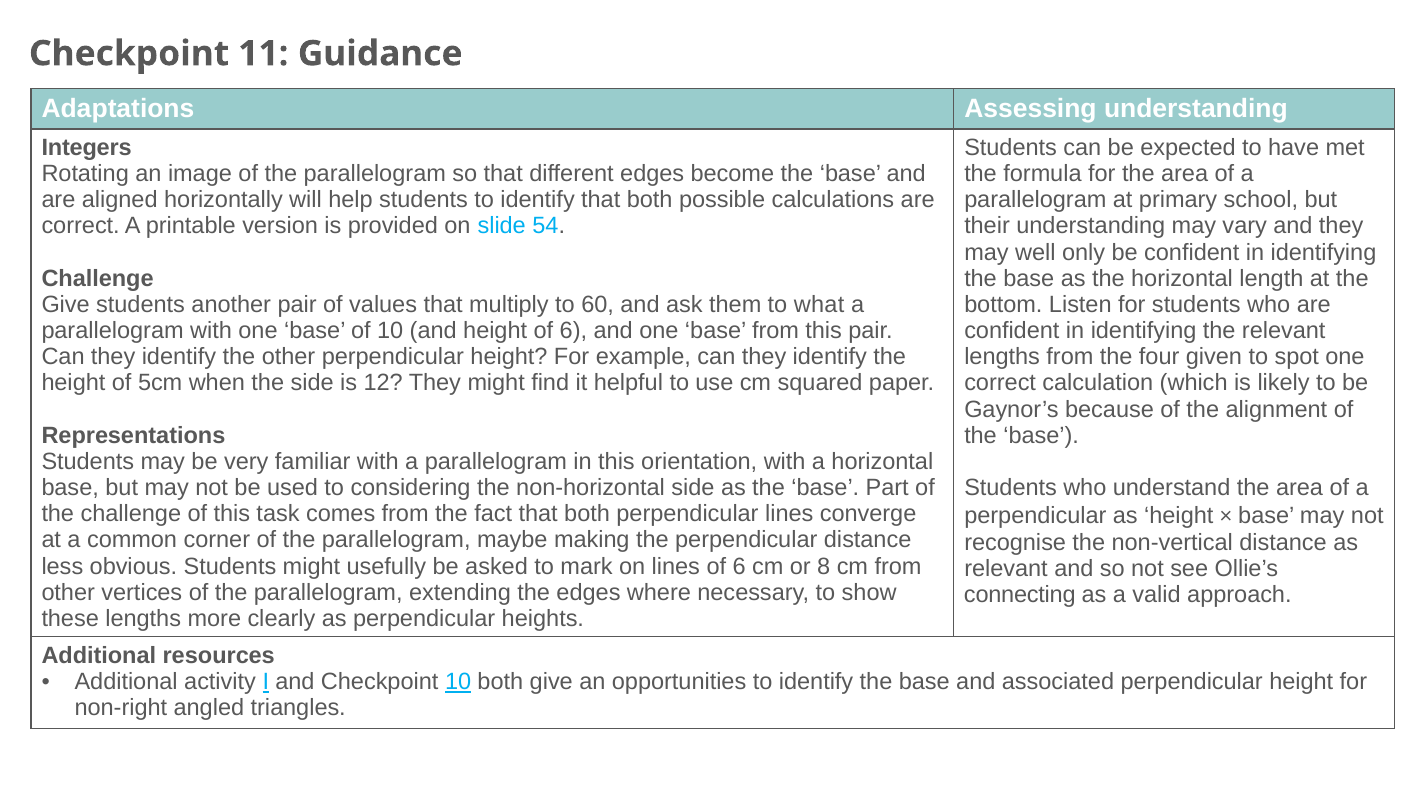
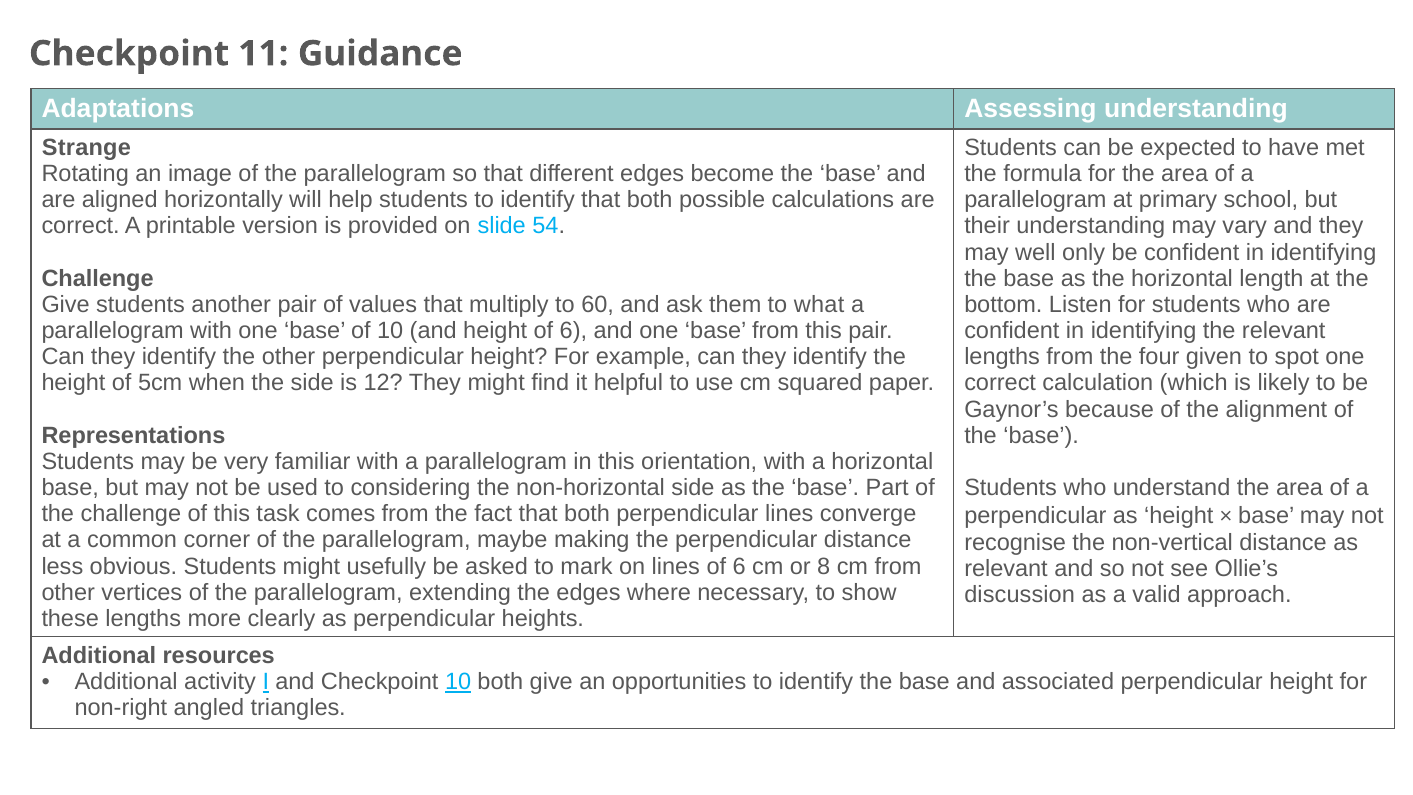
Integers: Integers -> Strange (86, 148)
connecting: connecting -> discussion (1020, 595)
